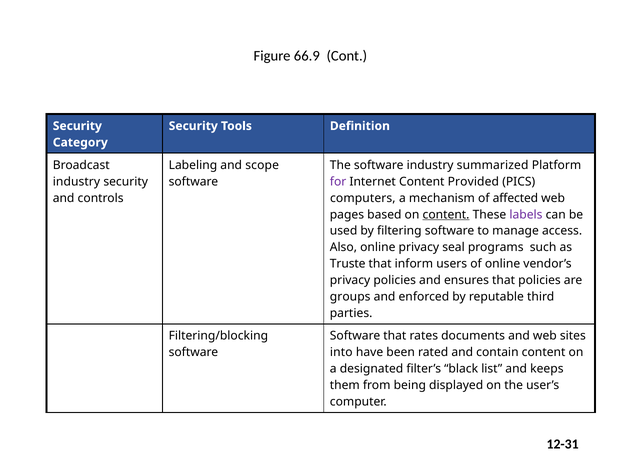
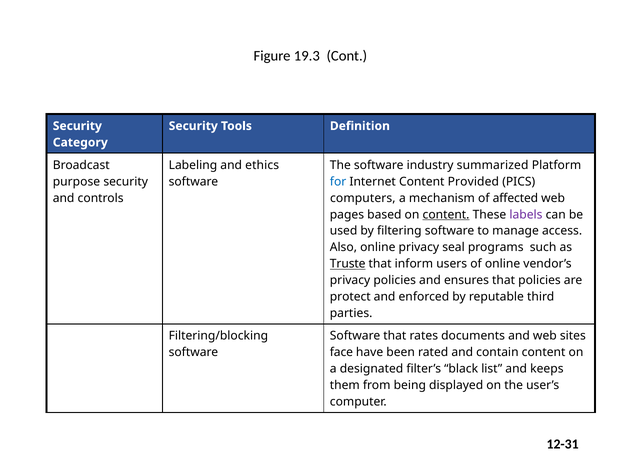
66.9: 66.9 -> 19.3 (307, 56)
scope: scope -> ethics (262, 165)
industry: industry -> purpose (76, 182)
for colour: purple -> blue (338, 182)
Truste underline: none -> present (348, 264)
groups: groups -> protect (350, 297)
into: into -> face (341, 352)
